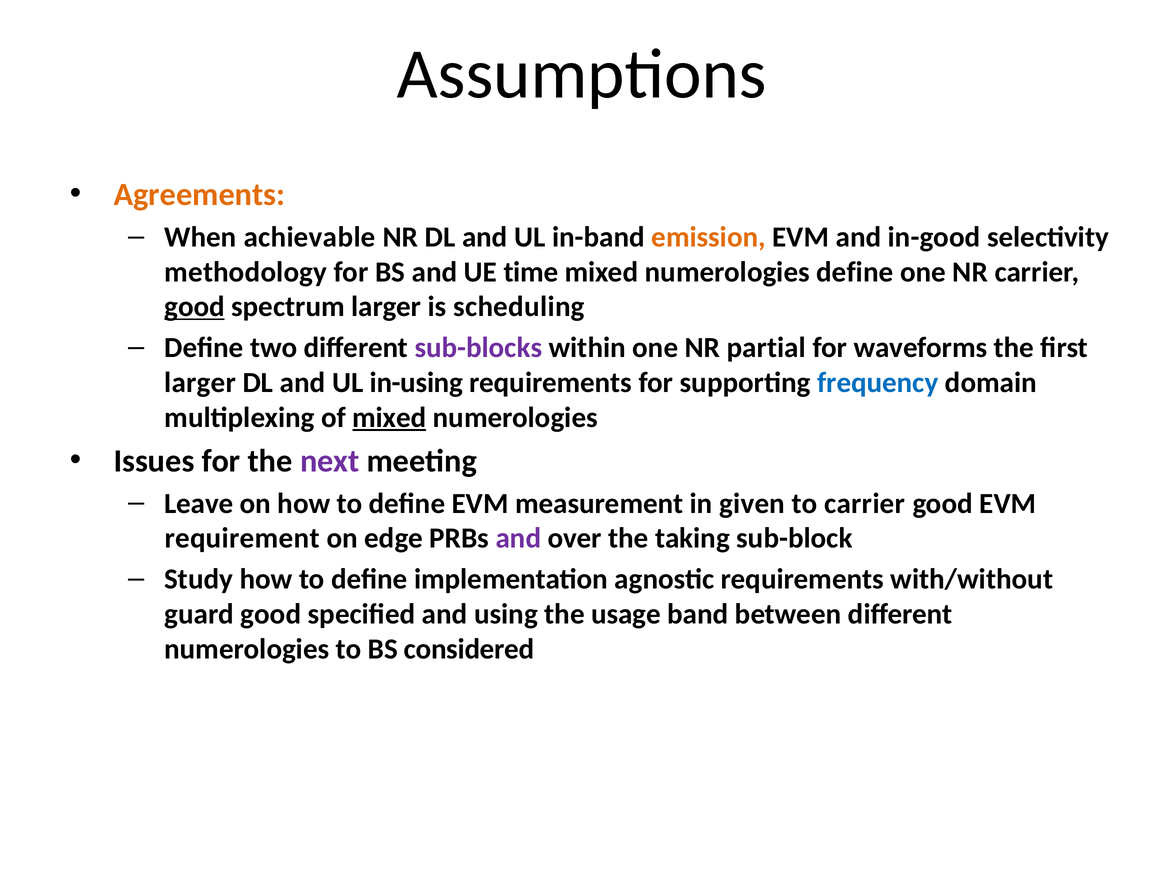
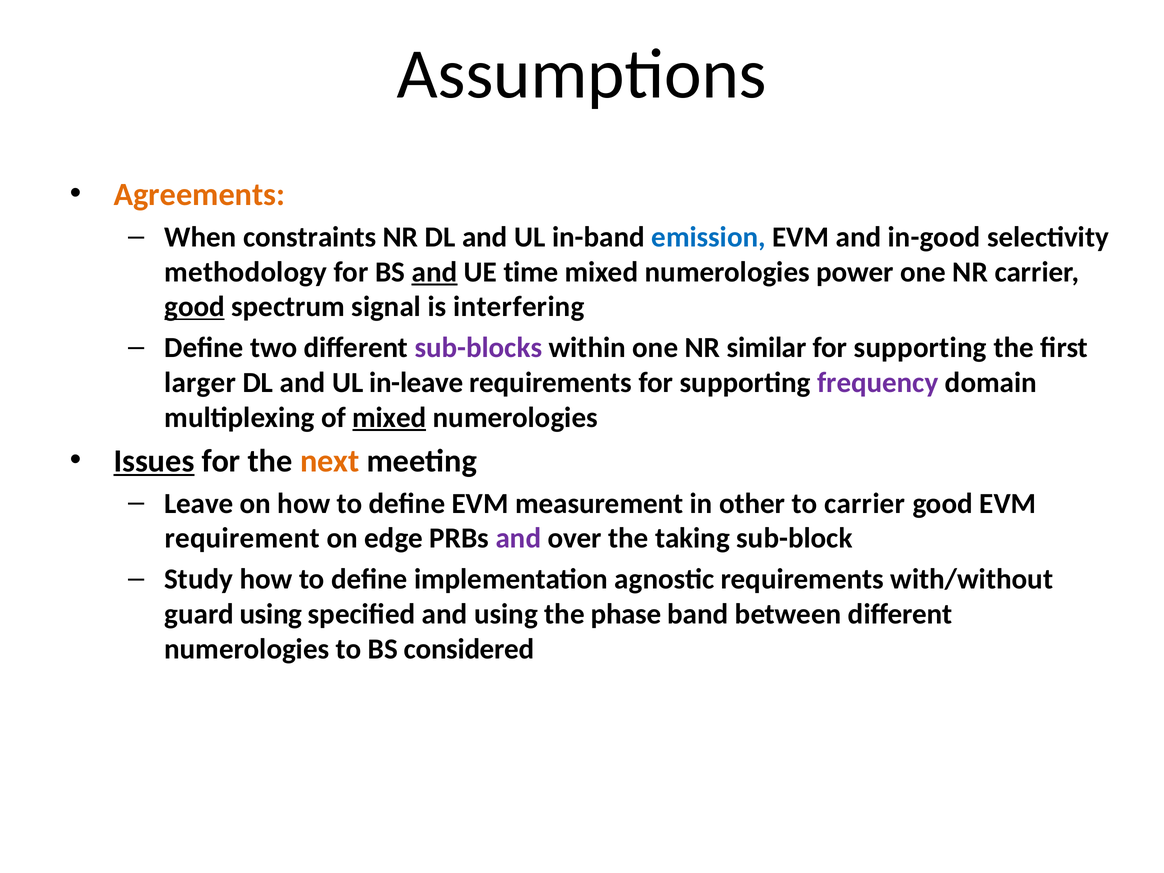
achievable: achievable -> constraints (310, 237)
emission colour: orange -> blue (709, 237)
and underline: none -> present (434, 272)
numerologies define: define -> power (855, 272)
spectrum larger: larger -> signal (386, 307)
scheduling: scheduling -> interfering (519, 307)
partial: partial -> similar (767, 348)
waveforms: waveforms -> supporting (920, 348)
in-using: in-using -> in-leave (416, 382)
frequency colour: blue -> purple (878, 382)
Issues underline: none -> present (154, 461)
next colour: purple -> orange (330, 461)
given: given -> other (752, 503)
guard good: good -> using (271, 614)
usage: usage -> phase (626, 614)
